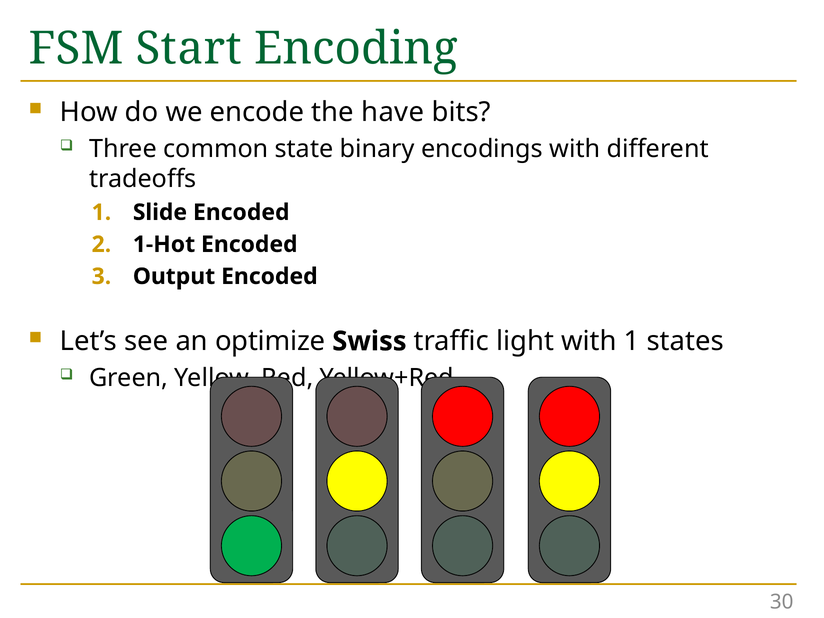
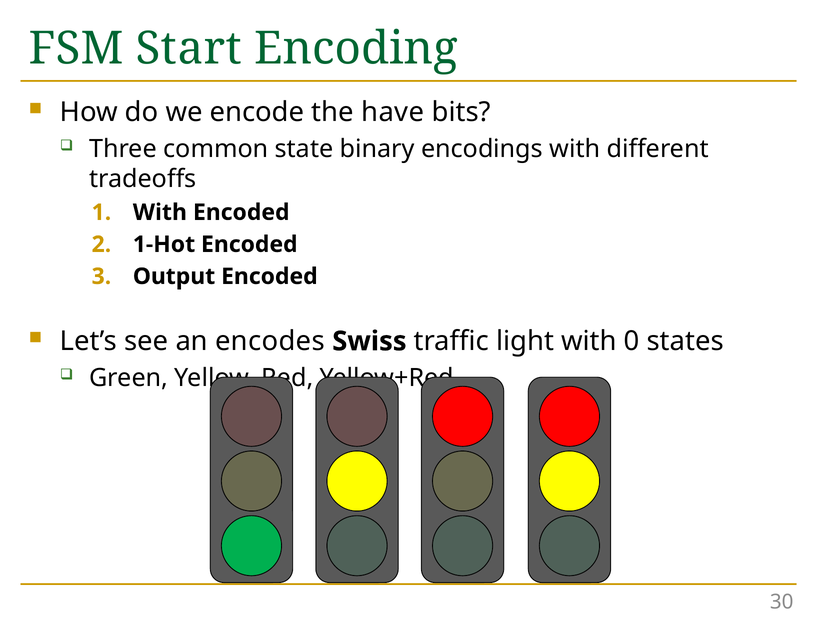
Slide: Slide -> With (160, 212)
optimize: optimize -> encodes (270, 341)
with 1: 1 -> 0 (632, 341)
